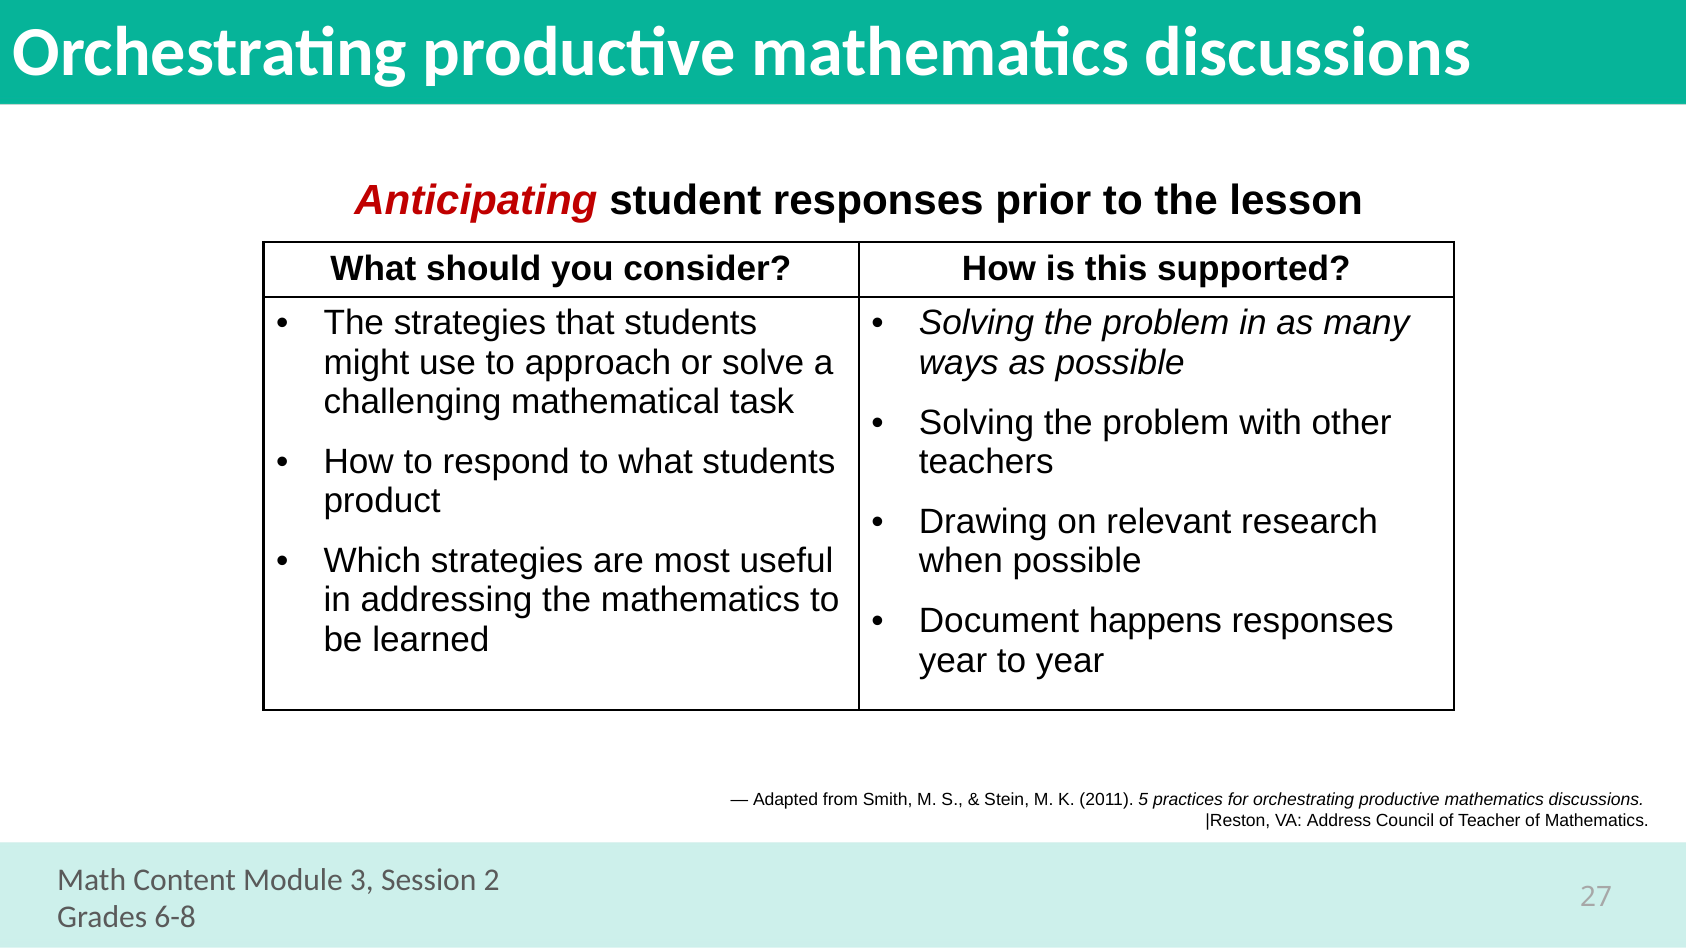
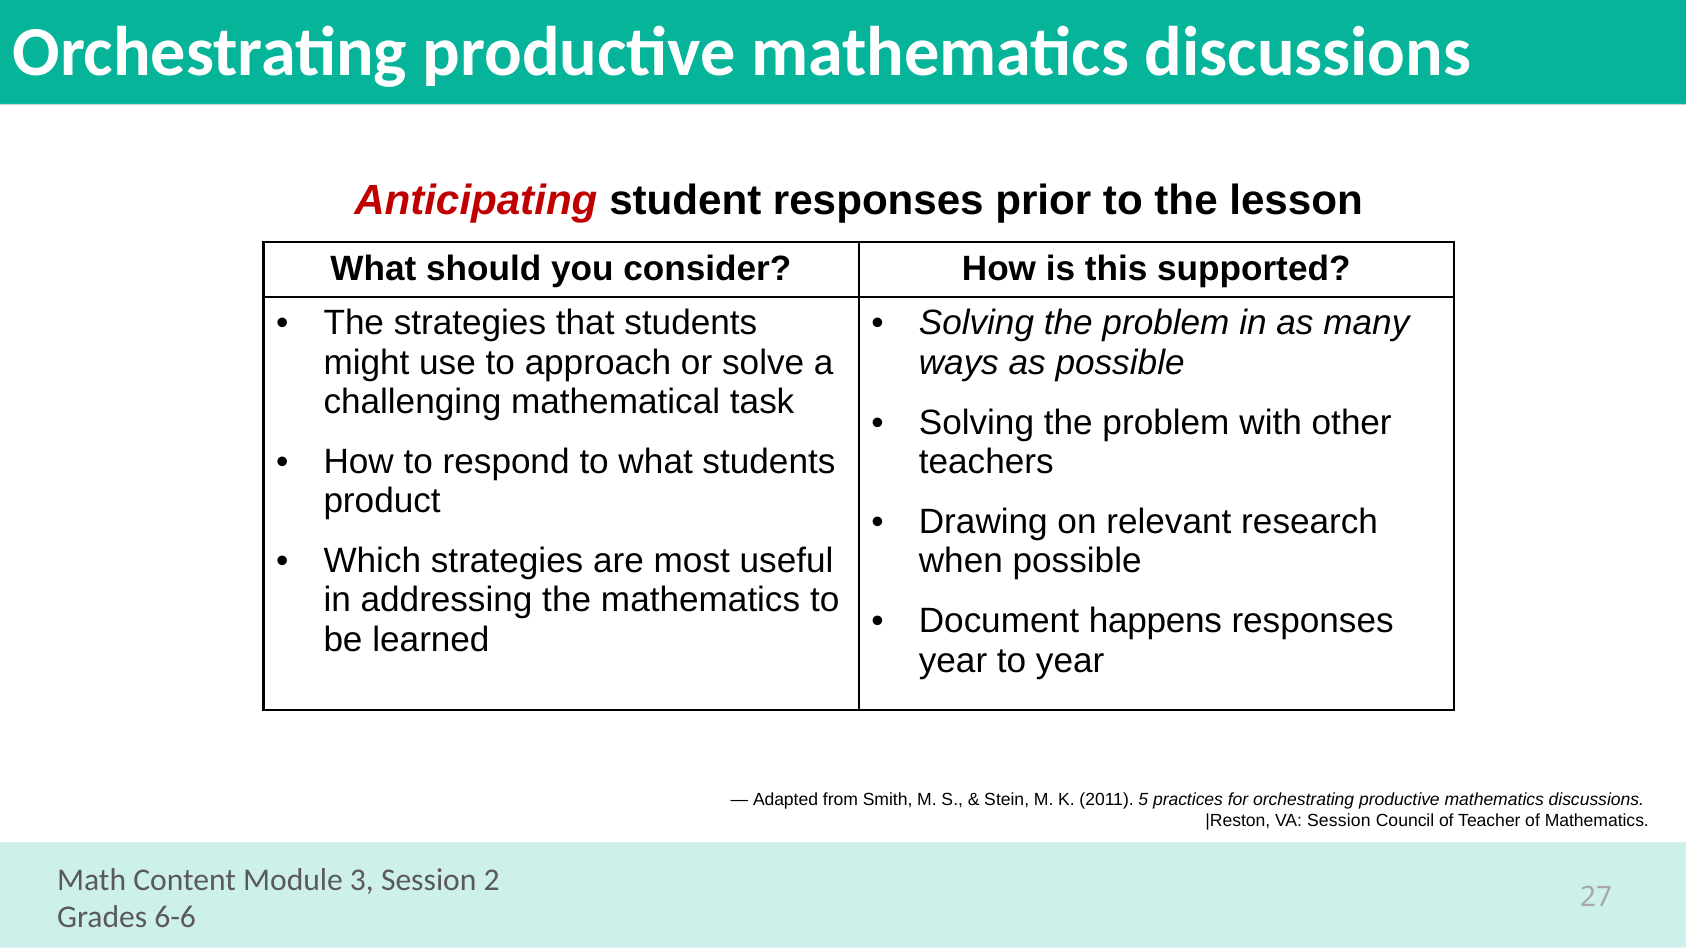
VA Address: Address -> Session (1339, 821)
6-8: 6-8 -> 6-6 (175, 918)
